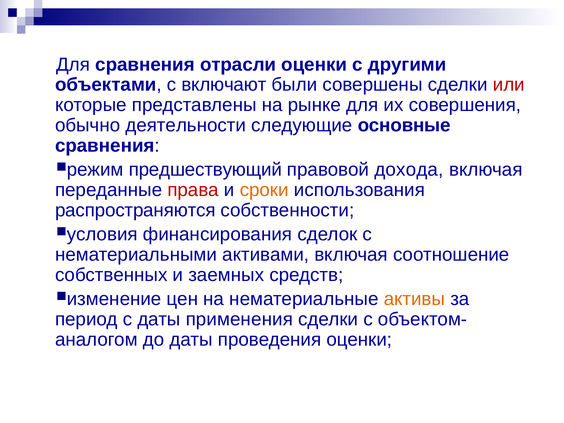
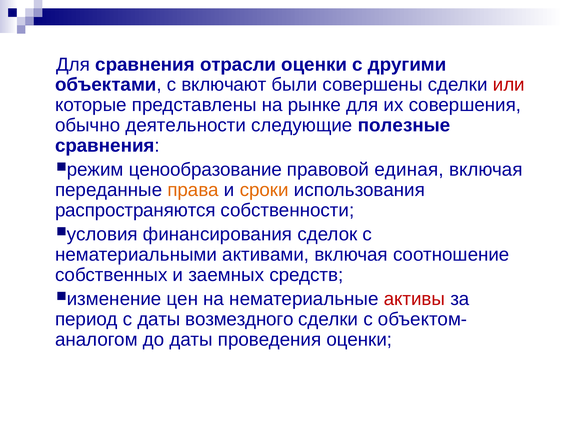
основные: основные -> полезные (404, 125)
предшествующий: предшествующий -> ценообразование (205, 170)
дохода: дохода -> единая (409, 170)
права colour: red -> orange (193, 190)
активы colour: orange -> red (414, 299)
применения: применения -> возмездного (239, 319)
